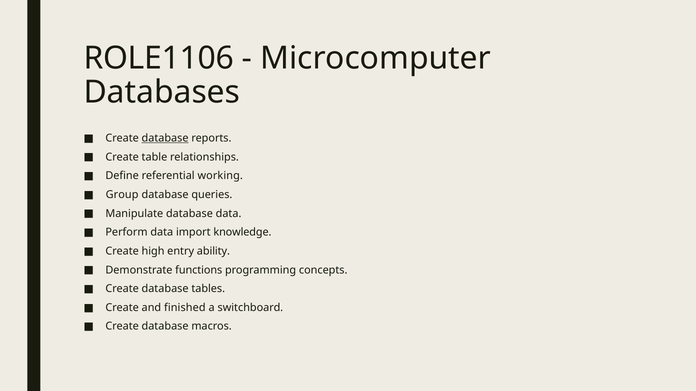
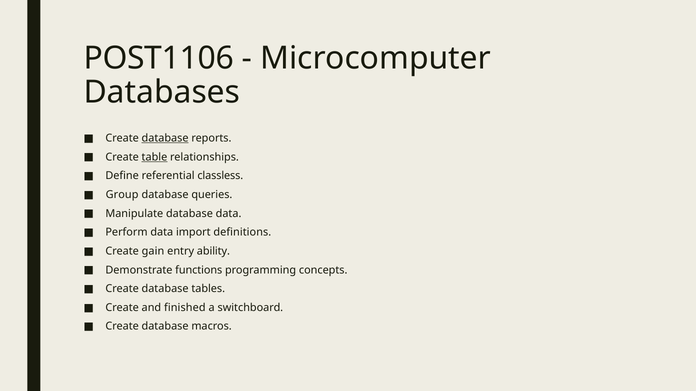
ROLE1106: ROLE1106 -> POST1106 (159, 58)
table underline: none -> present (154, 157)
working: working -> classless (220, 176)
knowledge: knowledge -> definitions (242, 233)
high: high -> gain (153, 251)
